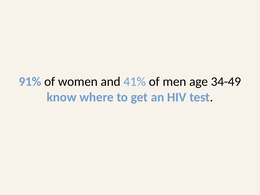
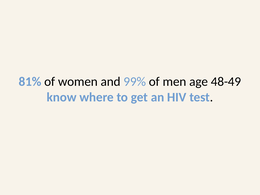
91%: 91% -> 81% (30, 82)
41%: 41% -> 99% (135, 82)
34-49: 34-49 -> 48-49 (226, 82)
